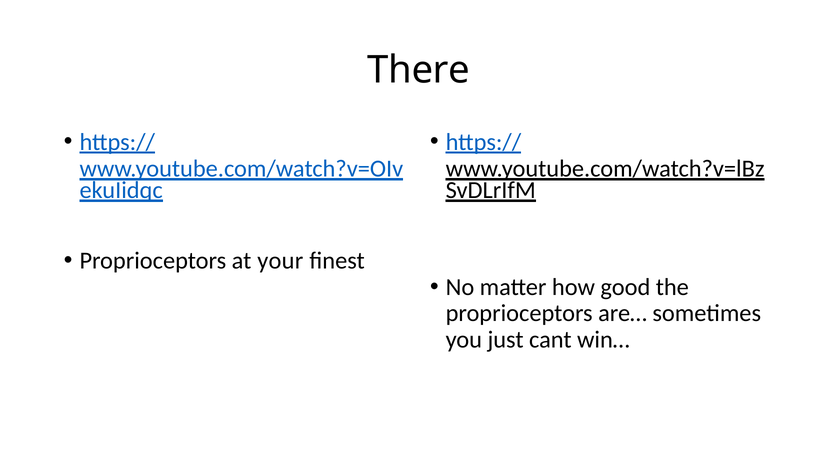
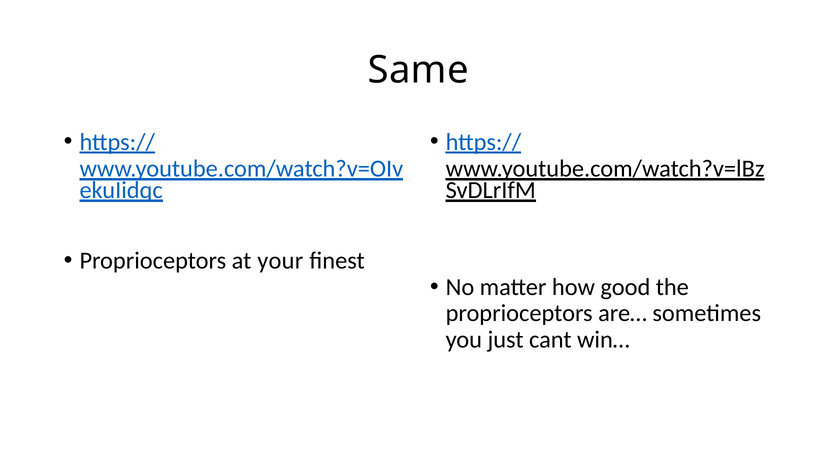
There: There -> Same (418, 70)
